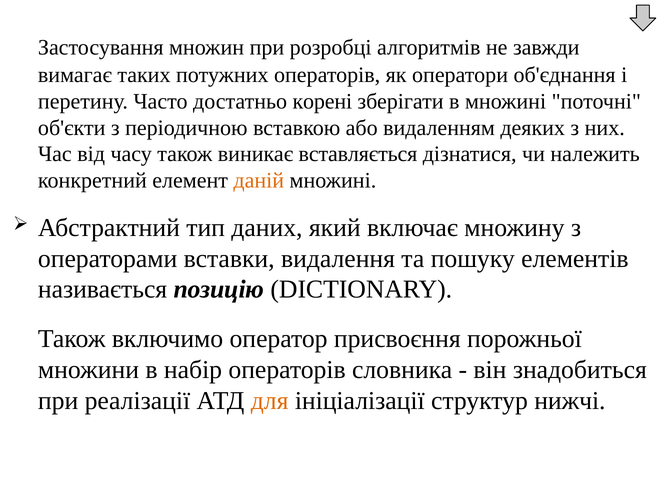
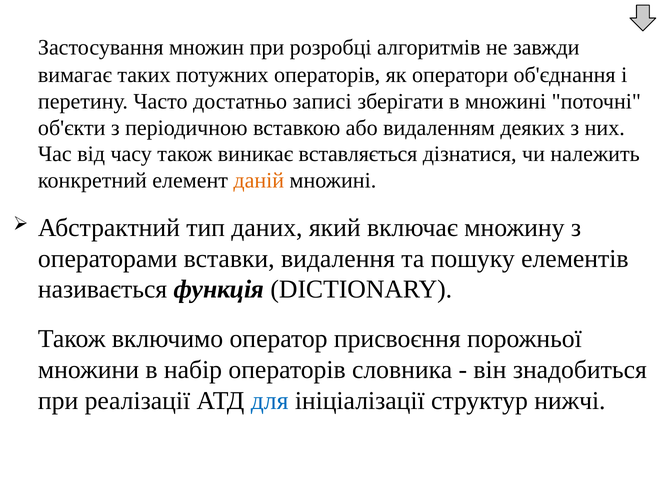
корені: корені -> записі (322, 101)
позицію: позицію -> функція (219, 289)
для colour: orange -> blue (270, 400)
